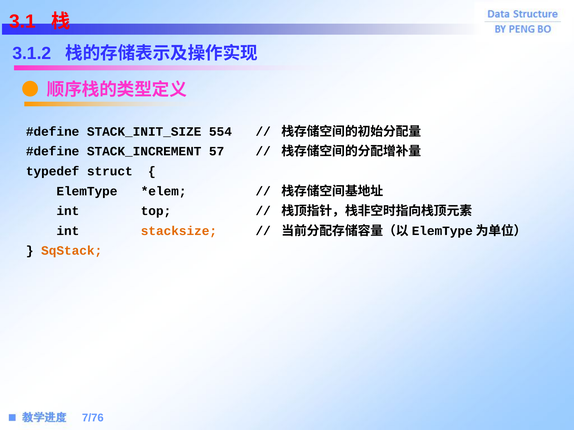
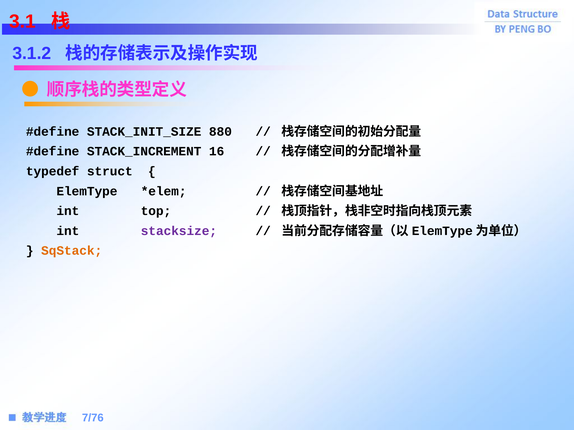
554: 554 -> 880 (220, 132)
57: 57 -> 16 (217, 152)
stacksize colour: orange -> purple (179, 231)
